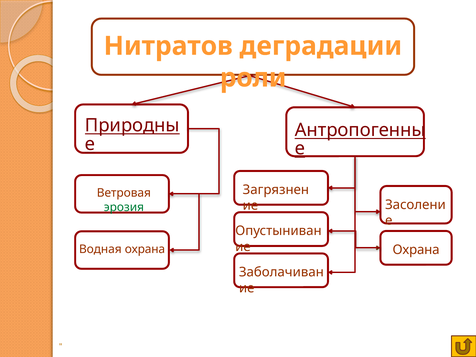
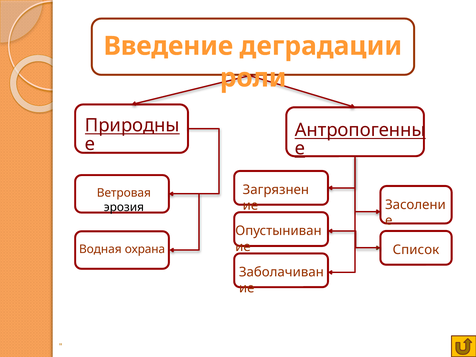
Нитратов: Нитратов -> Введение (168, 46)
эрозия colour: green -> black (124, 207)
Охрана: Охрана -> Список (416, 250)
